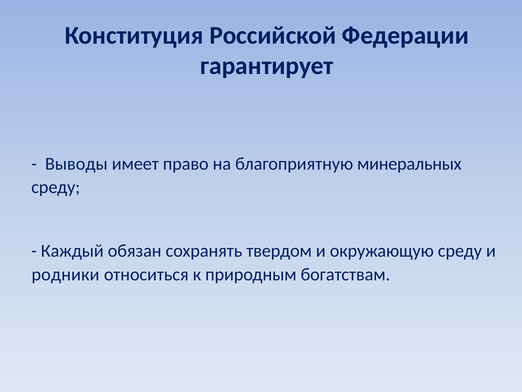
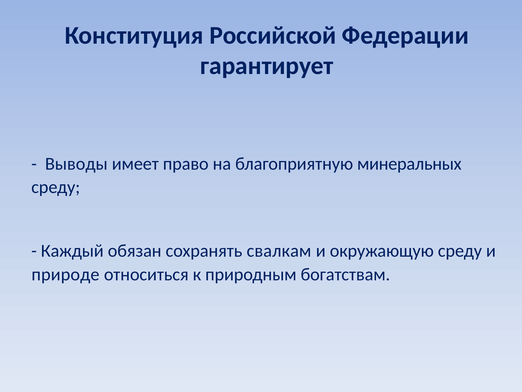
твердом: твердом -> свалкам (279, 251)
родники: родники -> природе (65, 274)
